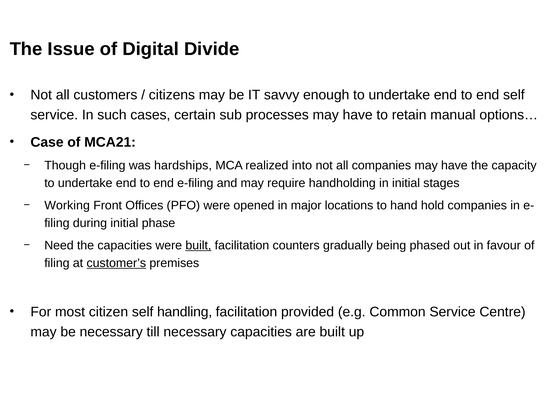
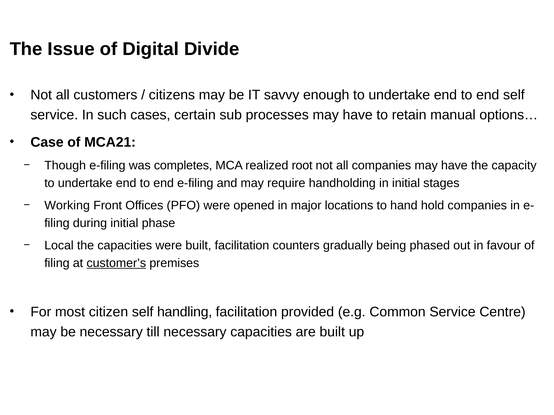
hardships: hardships -> completes (183, 166)
into: into -> root (302, 166)
Need: Need -> Local (59, 246)
built underline: present -> none (198, 246)
